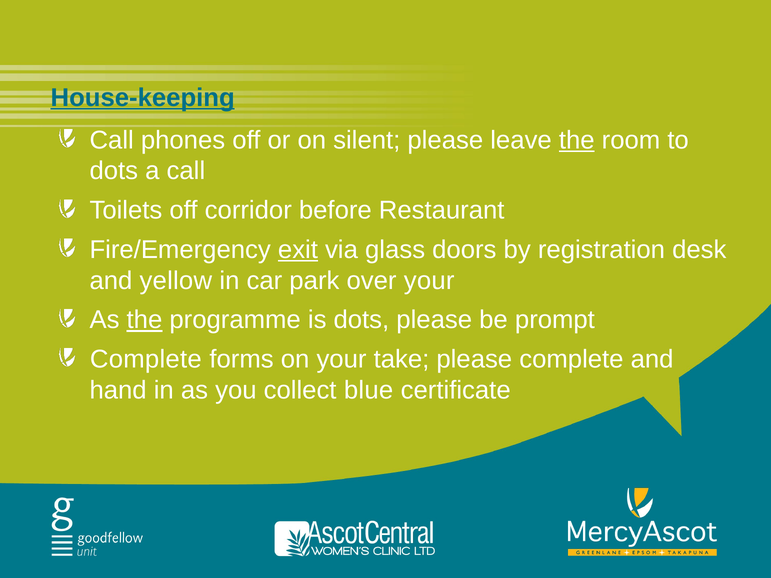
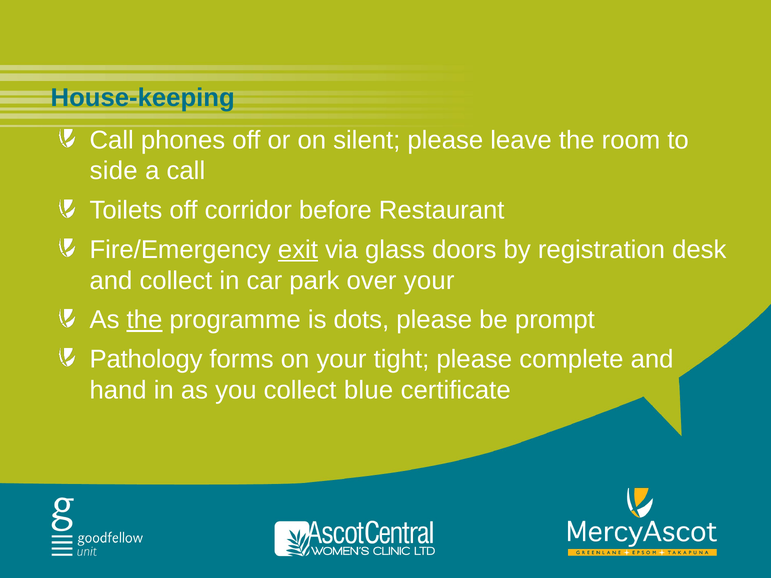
House-keeping underline: present -> none (143, 98)
the underline: present -> none (577, 140)
dots: dots -> side (114, 171)
and yellow: yellow -> collect (176, 281)
Complete: Complete -> Pathology (146, 359)
take: take -> tight (401, 359)
